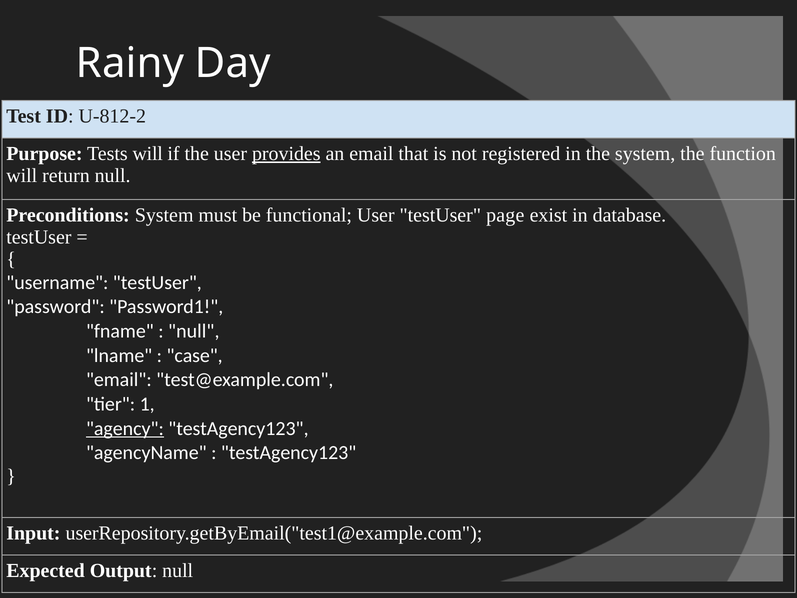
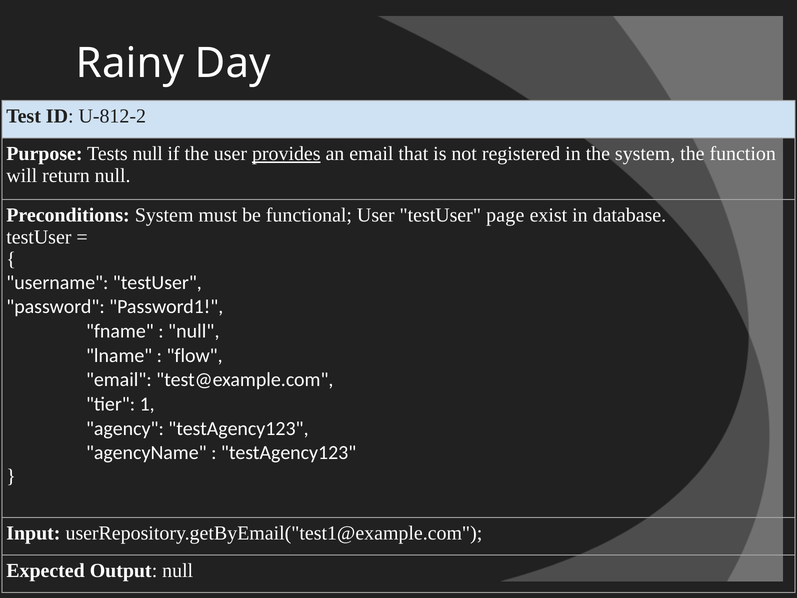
Tests will: will -> null (148, 154)
case: case -> flow (195, 355)
agency underline: present -> none (125, 428)
